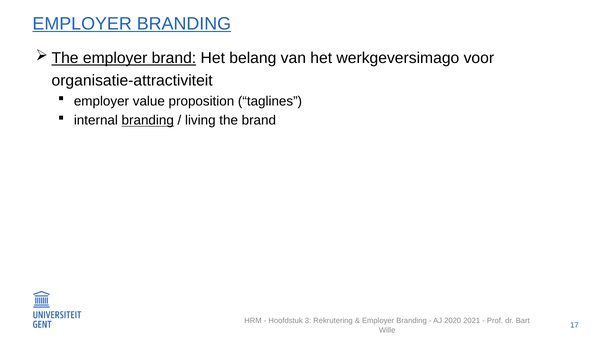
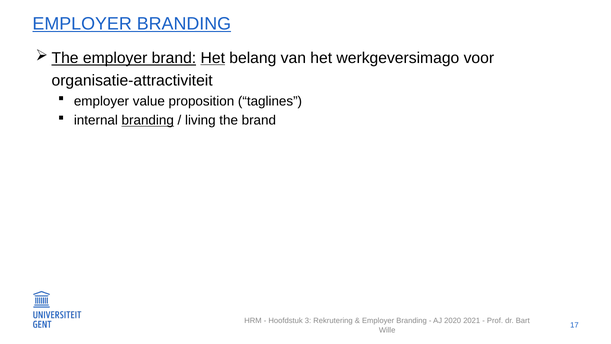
Het underline: none -> present (213, 58)
